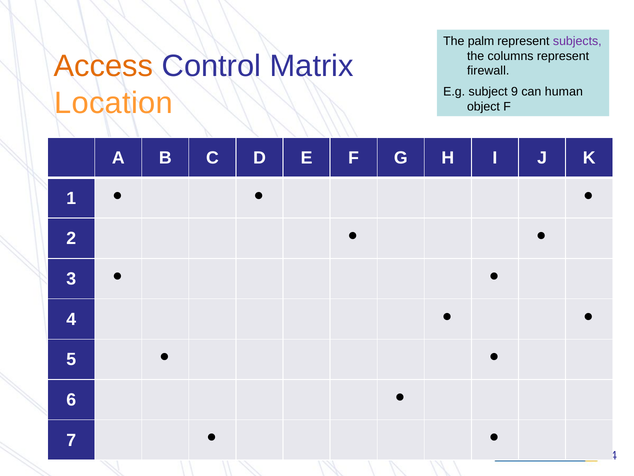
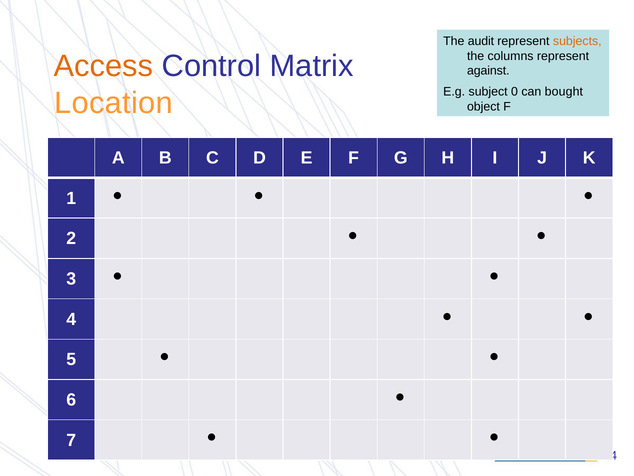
palm: palm -> audit (481, 41)
subjects colour: purple -> orange (577, 41)
firewall: firewall -> against (488, 71)
9: 9 -> 0 (514, 92)
human: human -> bought (564, 92)
